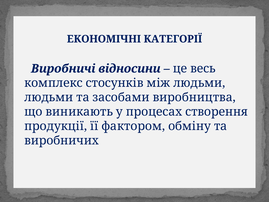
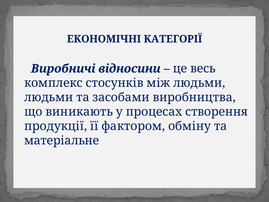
виробничих: виробничих -> матеріальне (62, 140)
